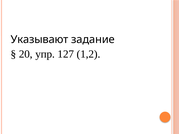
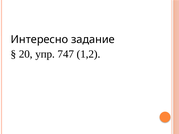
Указывают: Указывают -> Интересно (39, 40)
127: 127 -> 747 (66, 54)
